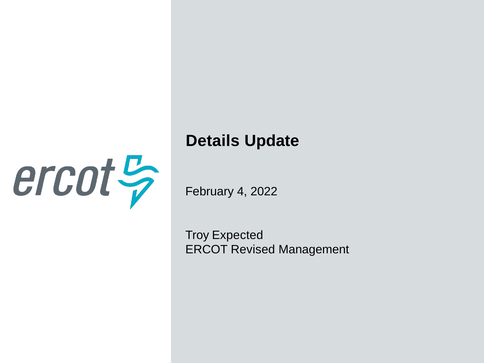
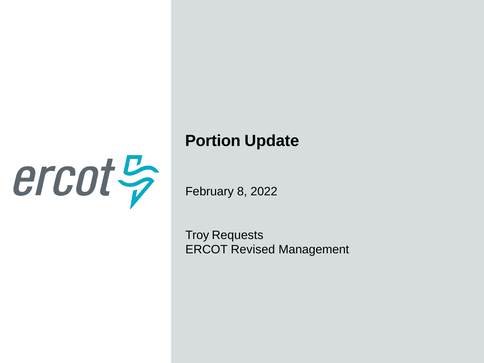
Details: Details -> Portion (213, 141)
4: 4 -> 8 (242, 191)
Expected: Expected -> Requests (238, 235)
